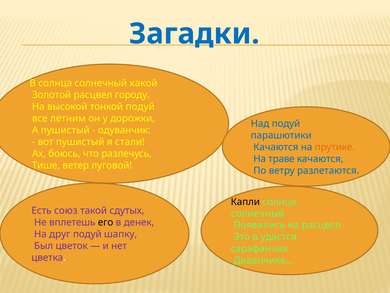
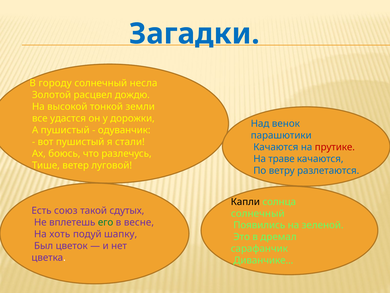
В солнца: солнца -> городу (55, 83)
какой: какой -> несла (144, 83)
городу: городу -> дождю (132, 95)
тонкой подуй: подуй -> земли (140, 107)
летним: летним -> удастся (68, 118)
Над подуй: подуй -> венок (286, 124)
прутике colour: orange -> red (335, 147)
его colour: black -> green (106, 222)
денек: денек -> весне (139, 222)
на расцвел: расцвел -> зеленой (323, 225)
друг: друг -> хоть (60, 234)
удастся: удастся -> дремал (279, 237)
